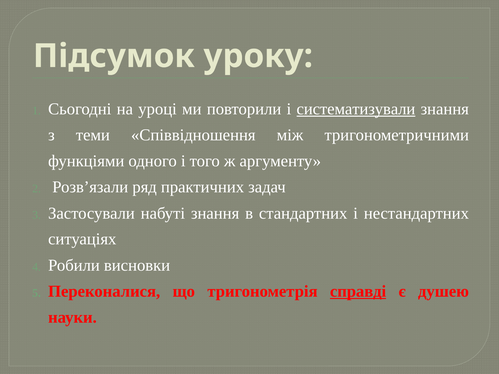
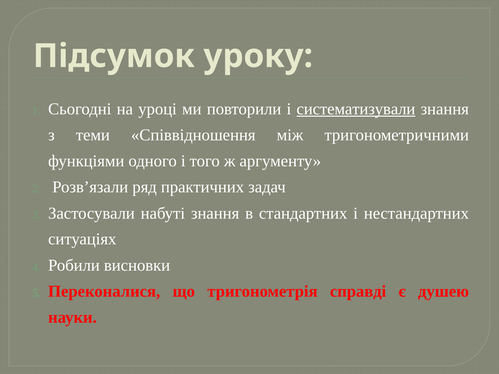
справді underline: present -> none (358, 291)
